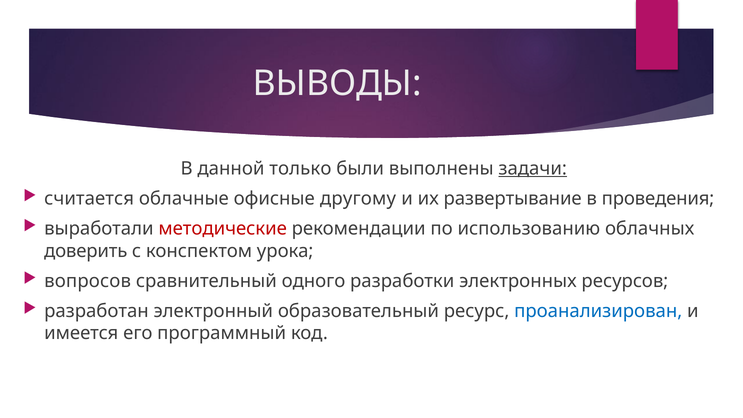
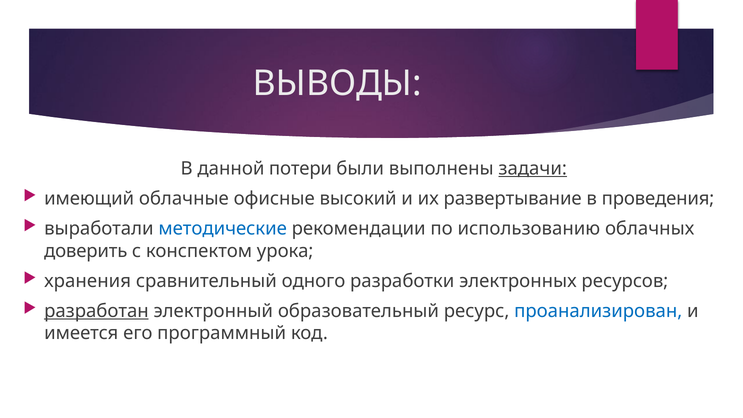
только: только -> потери (300, 168)
считается: считается -> имеющий (89, 199)
другому: другому -> высокий (358, 199)
методические colour: red -> blue (223, 229)
вопросов: вопросов -> хранения (88, 281)
разработан underline: none -> present (96, 311)
